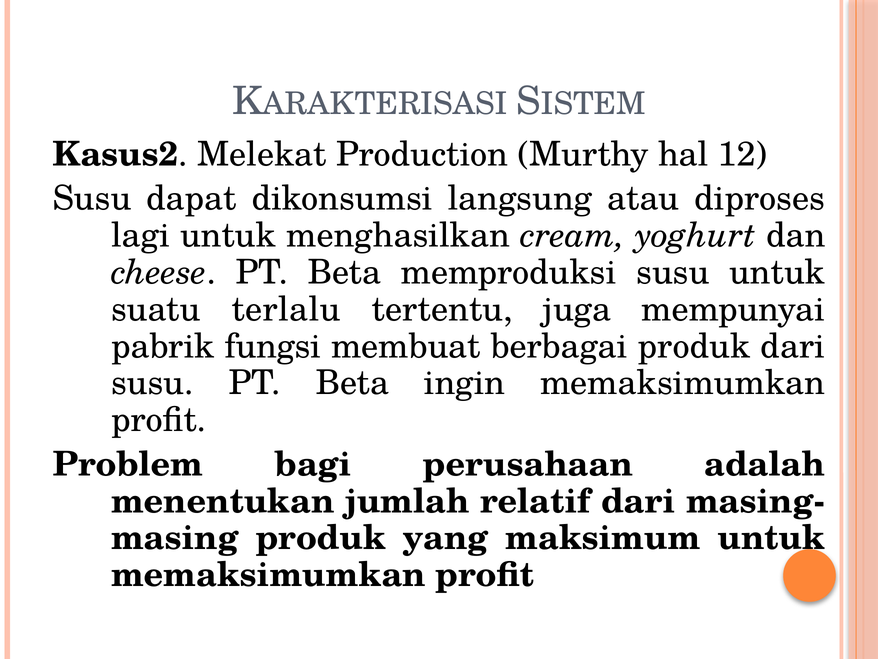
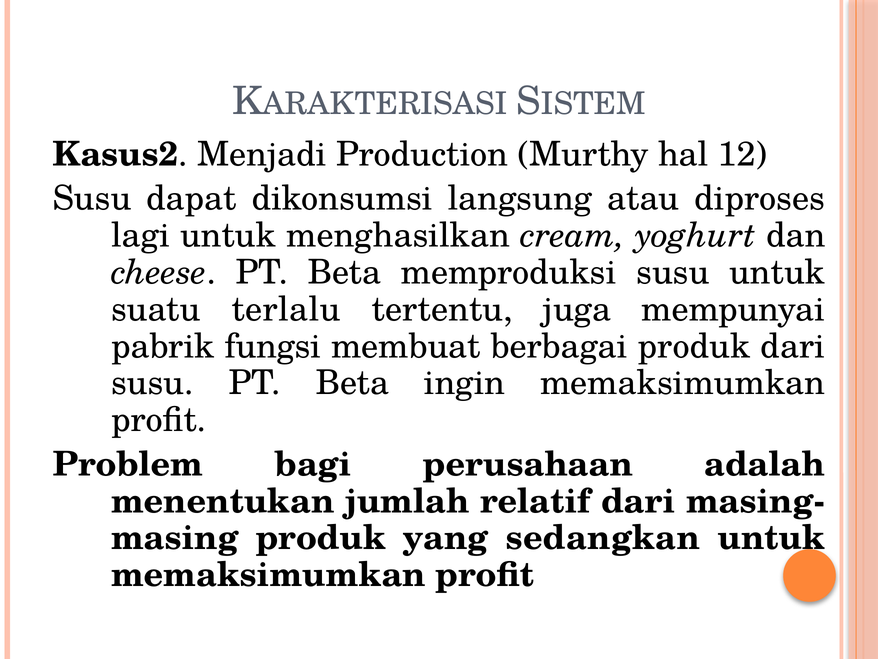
Melekat: Melekat -> Menjadi (262, 154)
maksimum: maksimum -> sedangkan (603, 538)
